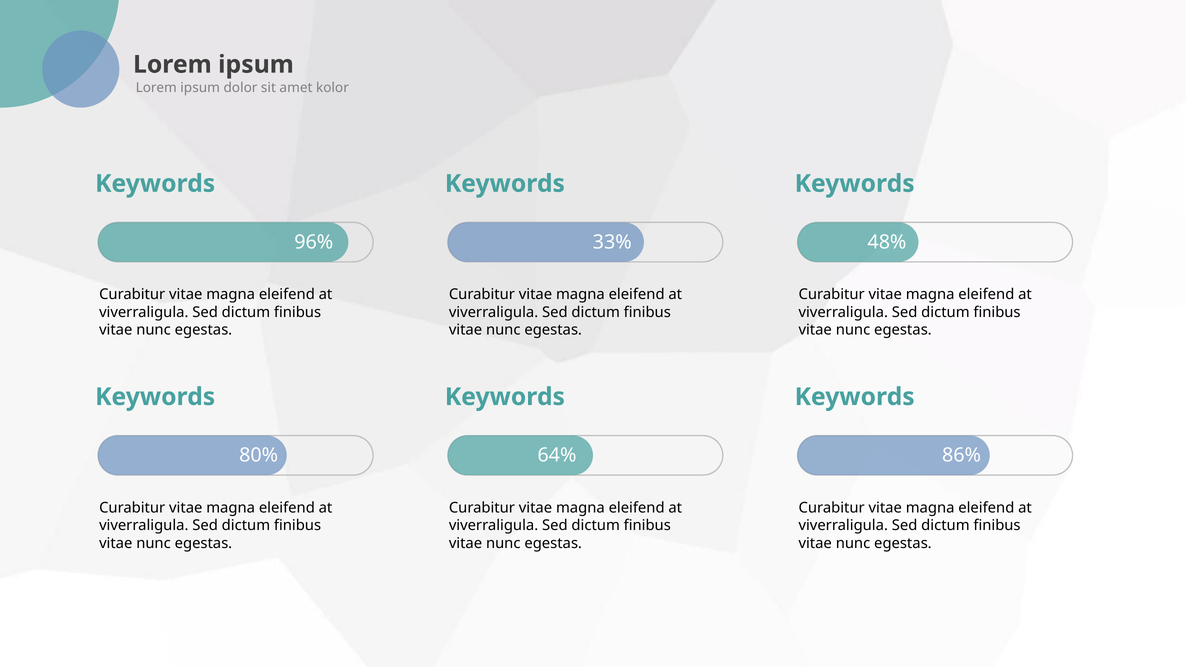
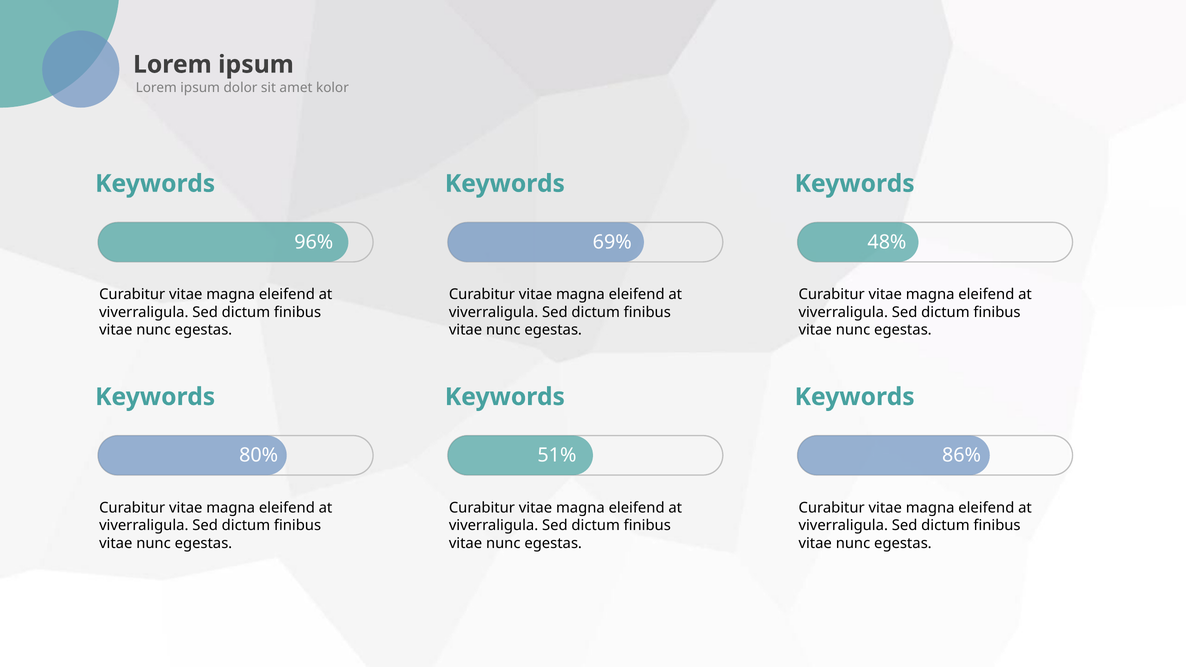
33%: 33% -> 69% (612, 242)
64%: 64% -> 51% (557, 455)
